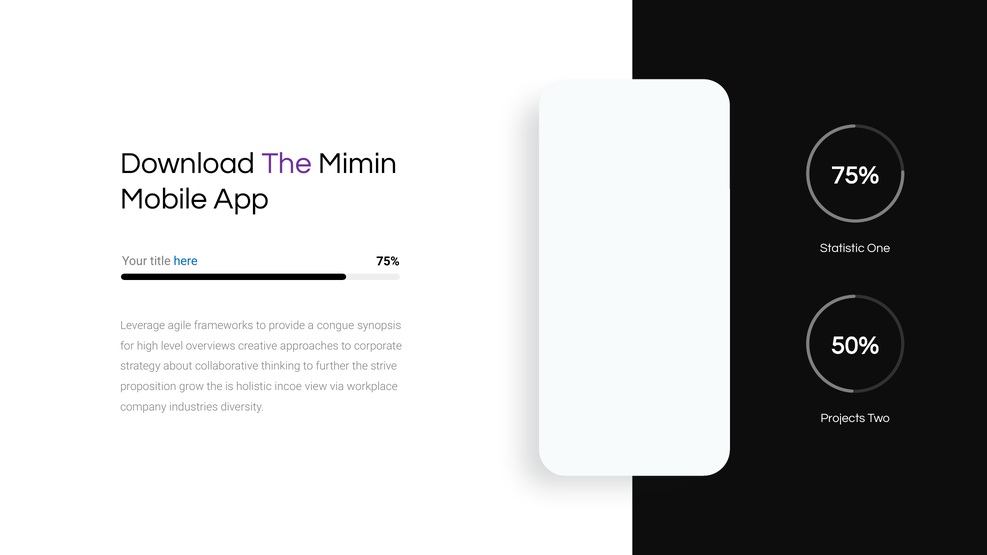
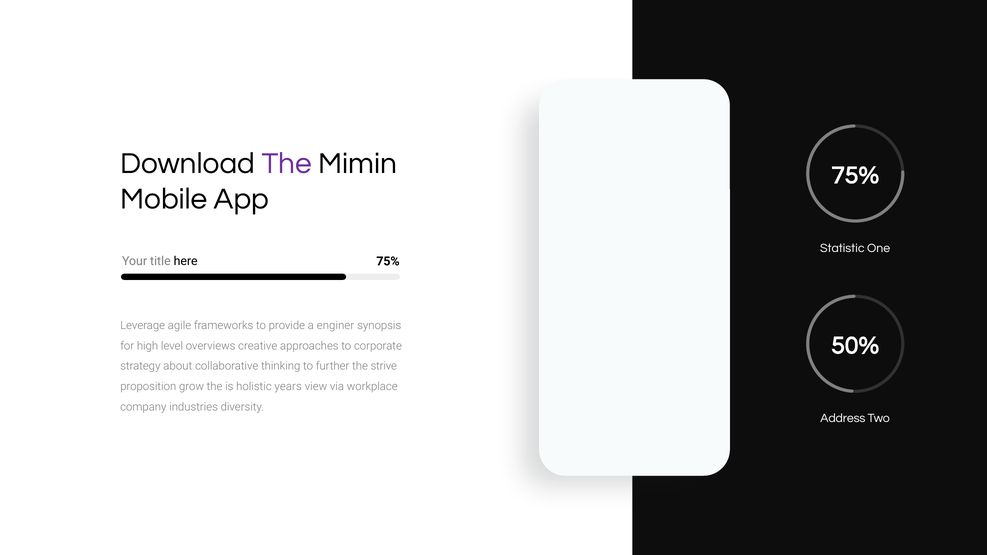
here colour: blue -> black (186, 261)
congue: congue -> enginer (336, 326)
incoe: incoe -> years (288, 387)
Projects: Projects -> Address (843, 419)
